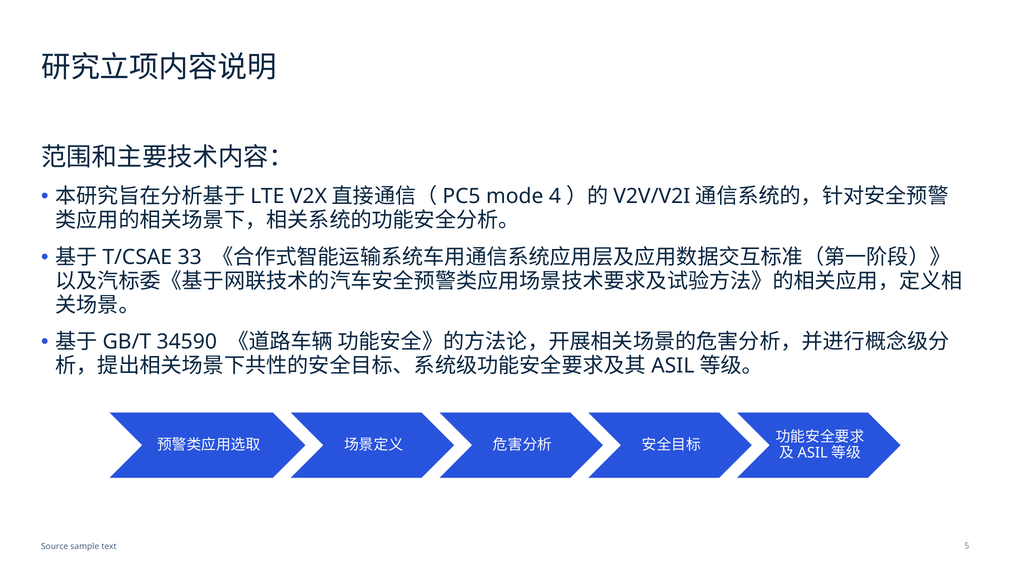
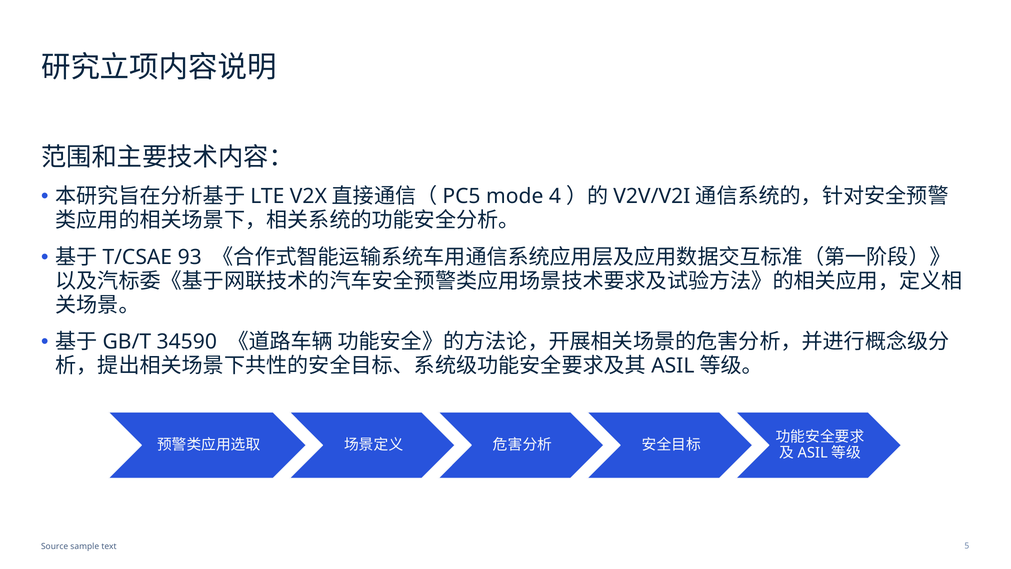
33: 33 -> 93 (190, 257)
